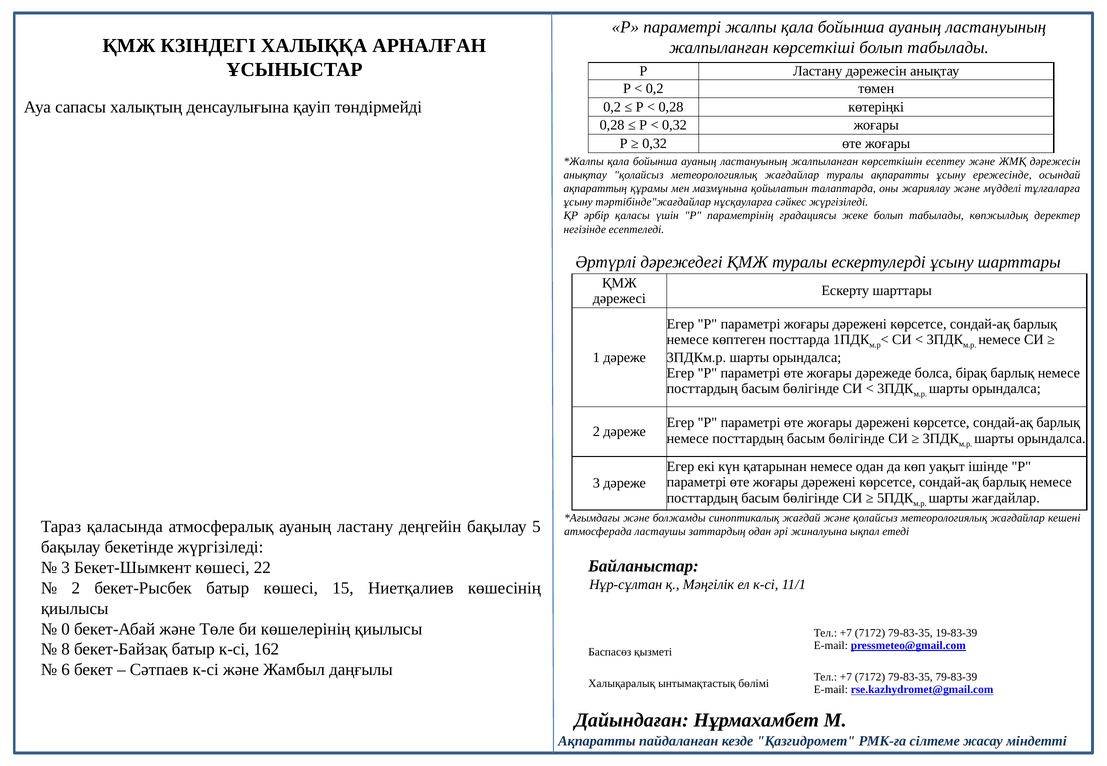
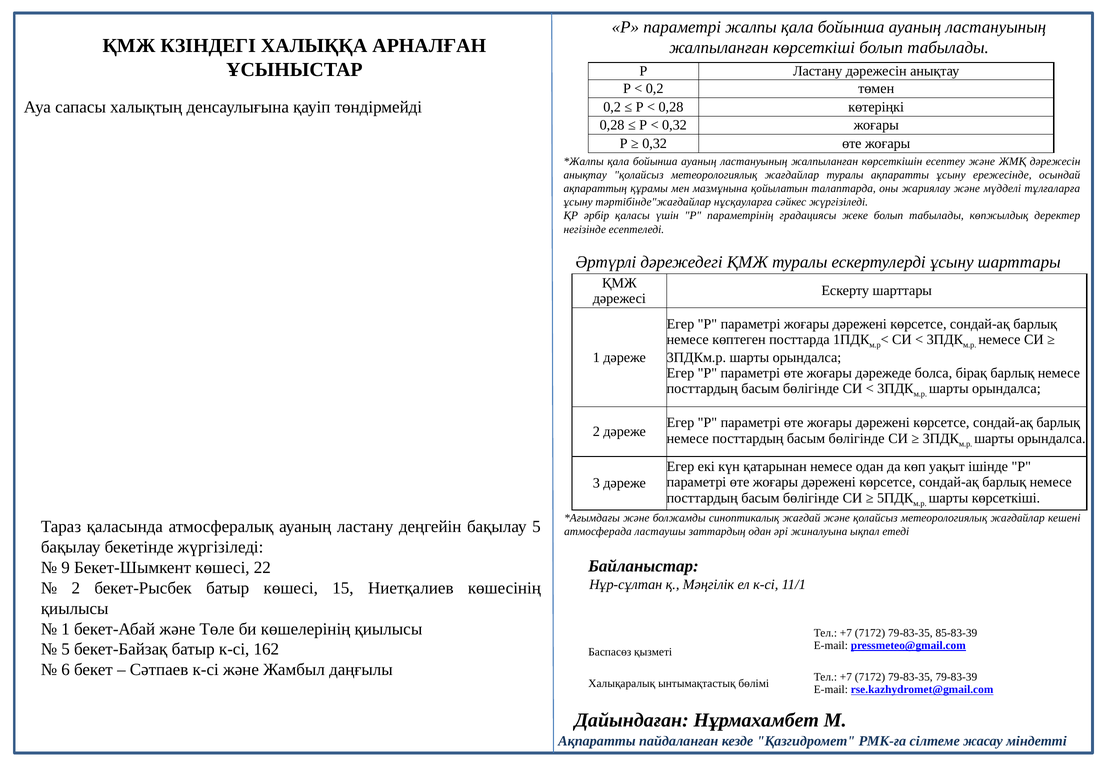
шарты жағдайлар: жағдайлар -> көрсеткіші (1006, 498)
3: 3 -> 9 (66, 568)
0: 0 -> 1 (66, 629)
19-83-39: 19-83-39 -> 85-83-39 (956, 633)
8: 8 -> 5 (66, 650)
